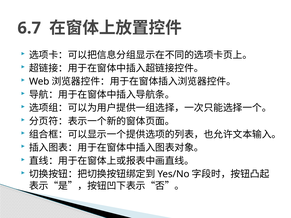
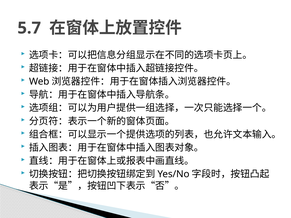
6.7: 6.7 -> 5.7 (29, 28)
